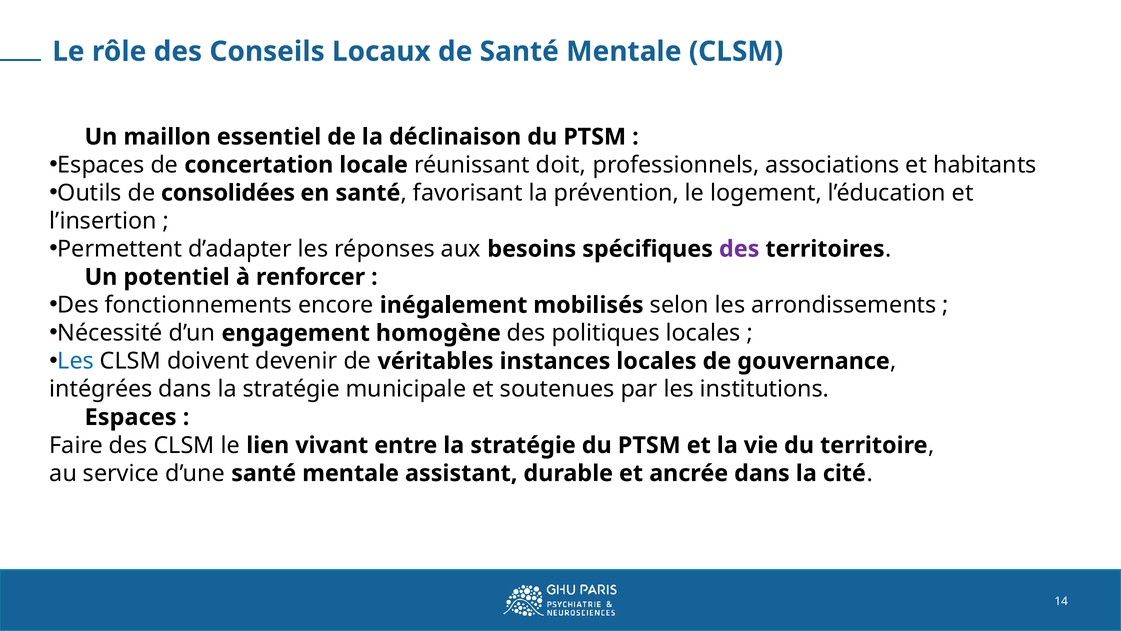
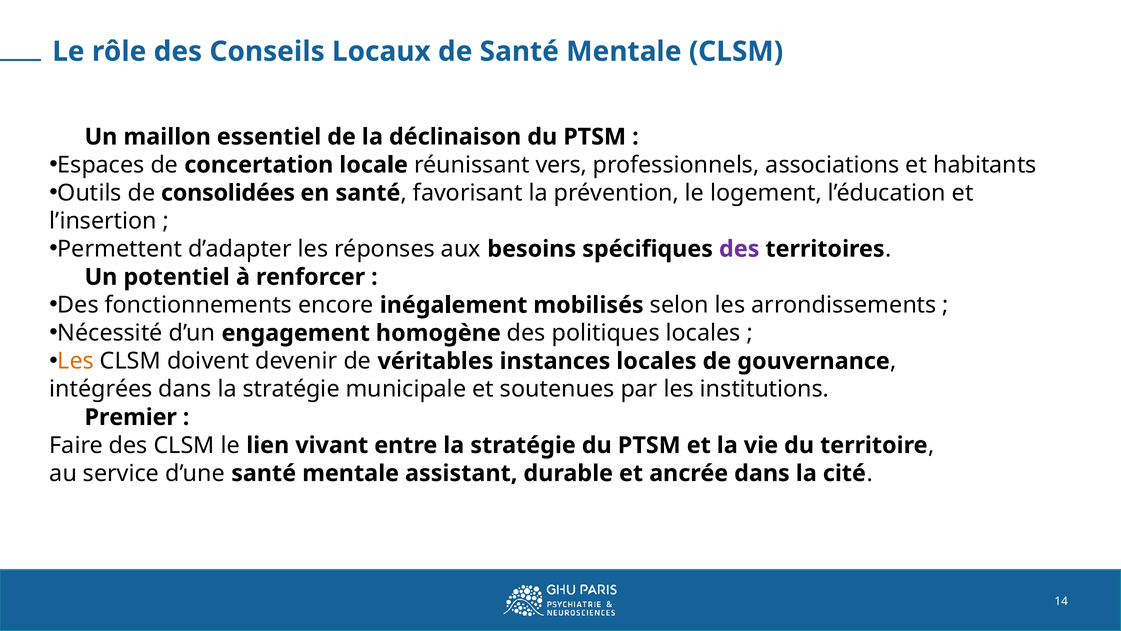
doit: doit -> vers (561, 165)
Les colour: blue -> orange (76, 361)
Espaces: Espaces -> Premier (131, 417)
